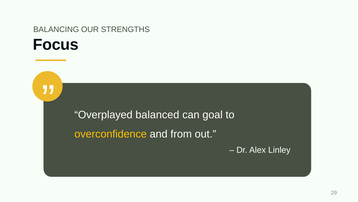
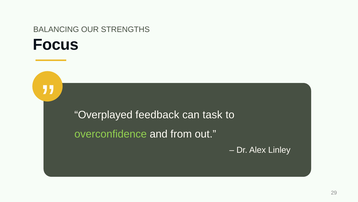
balanced: balanced -> feedback (157, 114)
goal: goal -> task (213, 114)
overconfidence colour: yellow -> light green (111, 134)
